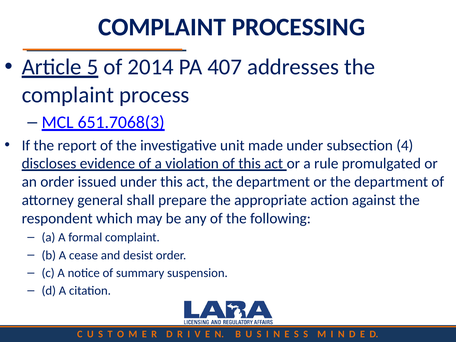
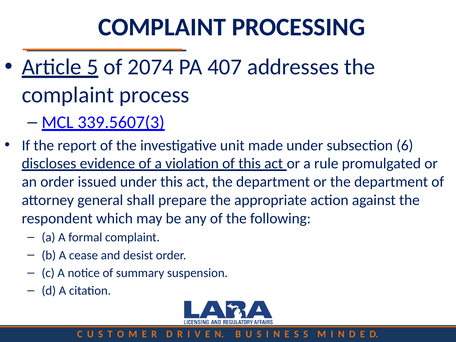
2014: 2014 -> 2074 (151, 67)
651.7068(3: 651.7068(3 -> 339.5607(3 (121, 122)
4: 4 -> 6 (405, 145)
